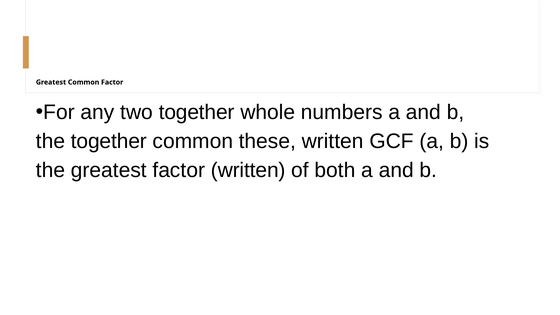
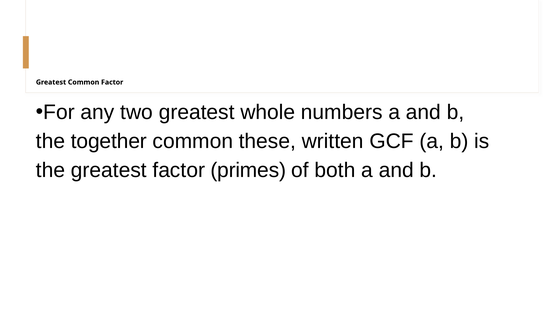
two together: together -> greatest (197, 112)
factor written: written -> primes (248, 170)
